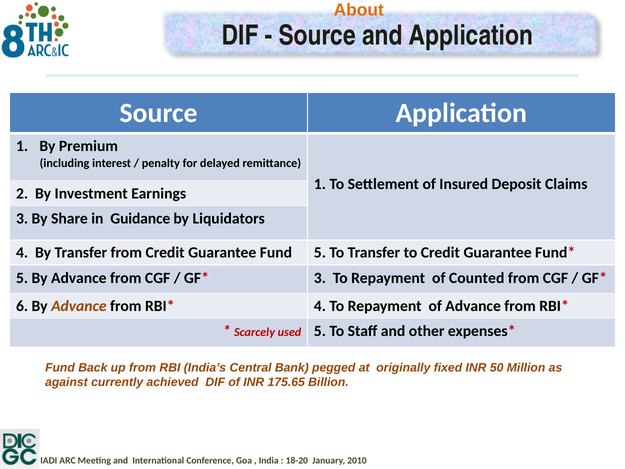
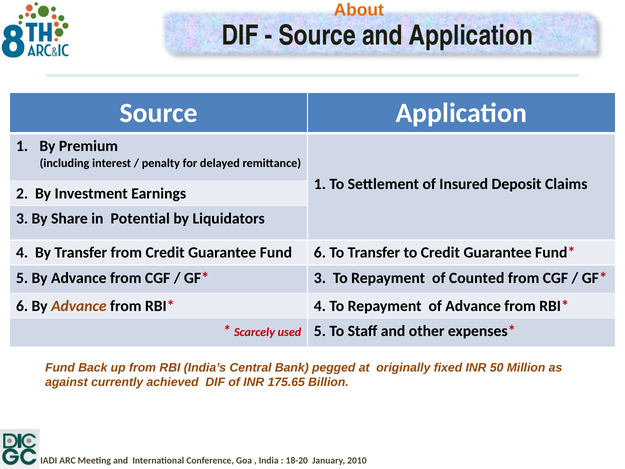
Guidance: Guidance -> Potential (140, 219)
Fund 5: 5 -> 6 (320, 253)
